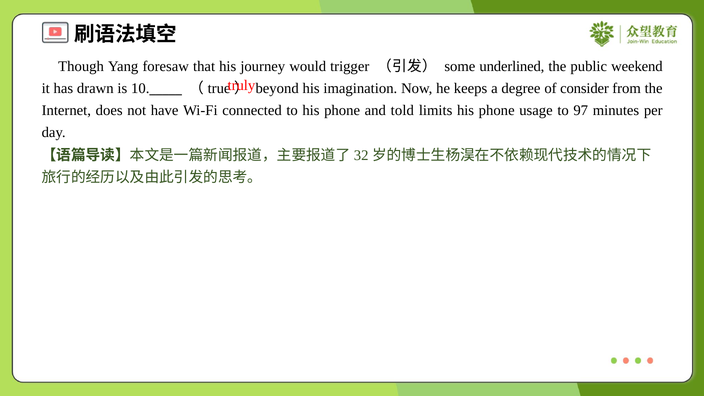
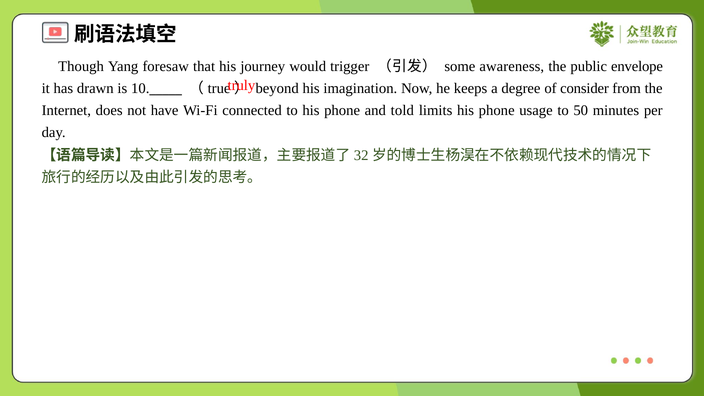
underlined: underlined -> awareness (512, 66)
weekend: weekend -> envelope (637, 66)
97: 97 -> 50 (581, 110)
